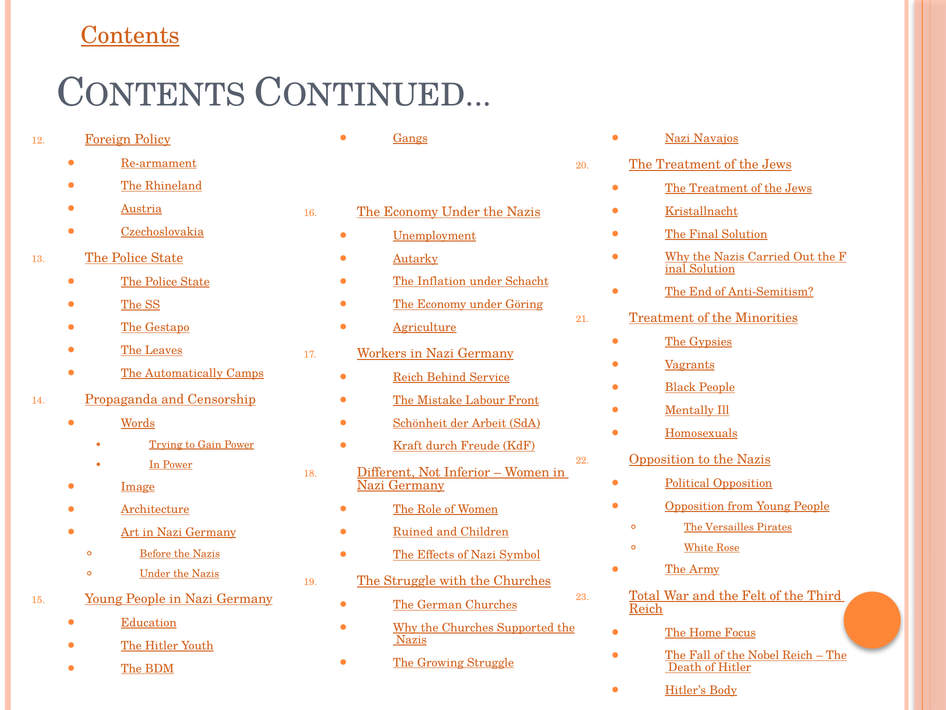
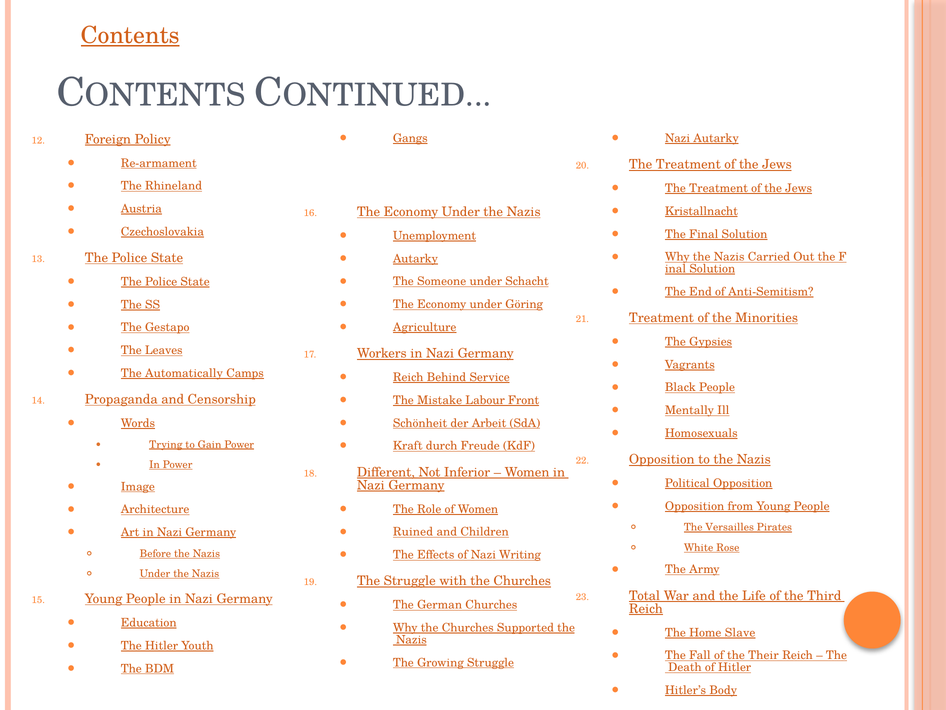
Nazi Navajos: Navajos -> Autarky (716, 138)
Inflation: Inflation -> Someone (442, 281)
Symbol: Symbol -> Writing (520, 555)
Felt: Felt -> Life (754, 595)
Focus: Focus -> Slave (740, 632)
Nobel: Nobel -> Their (763, 655)
